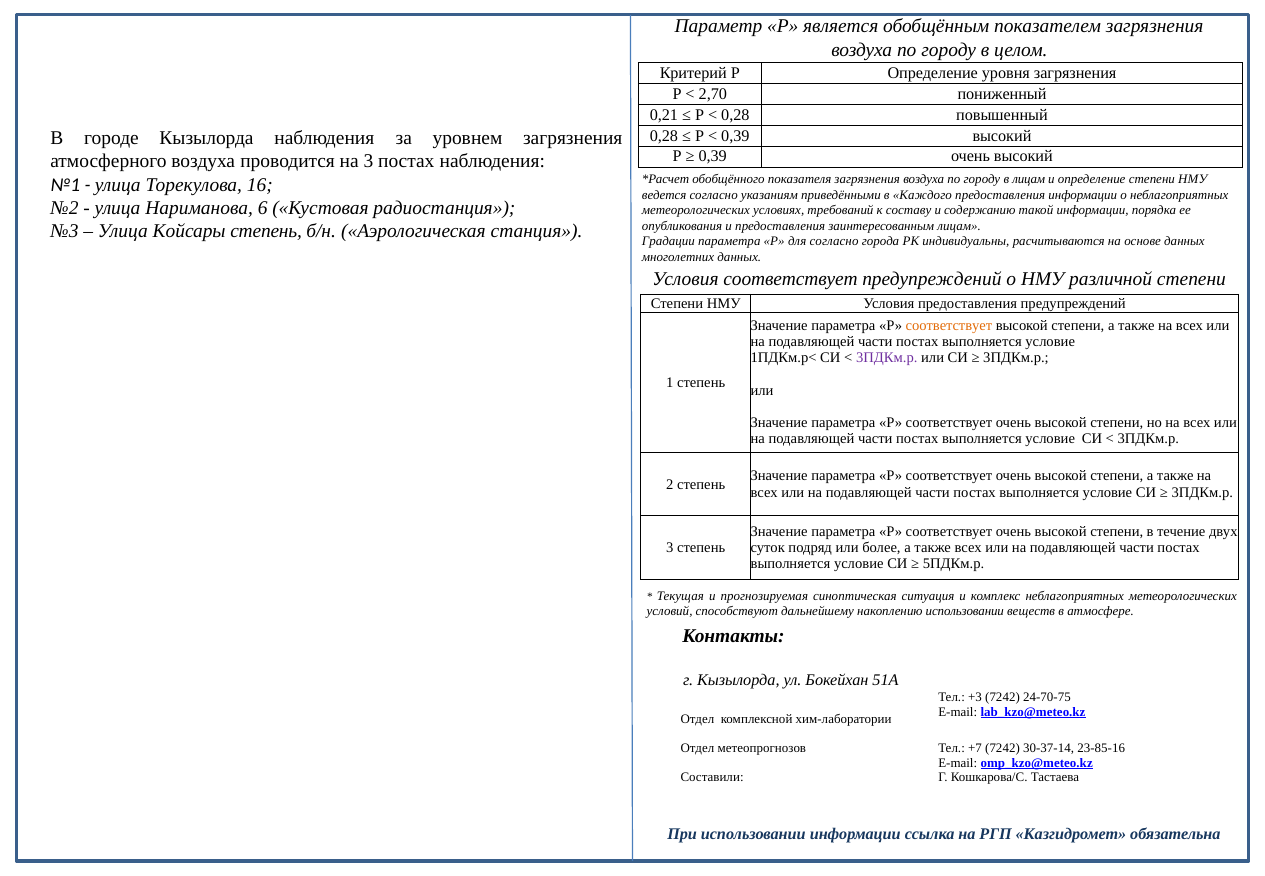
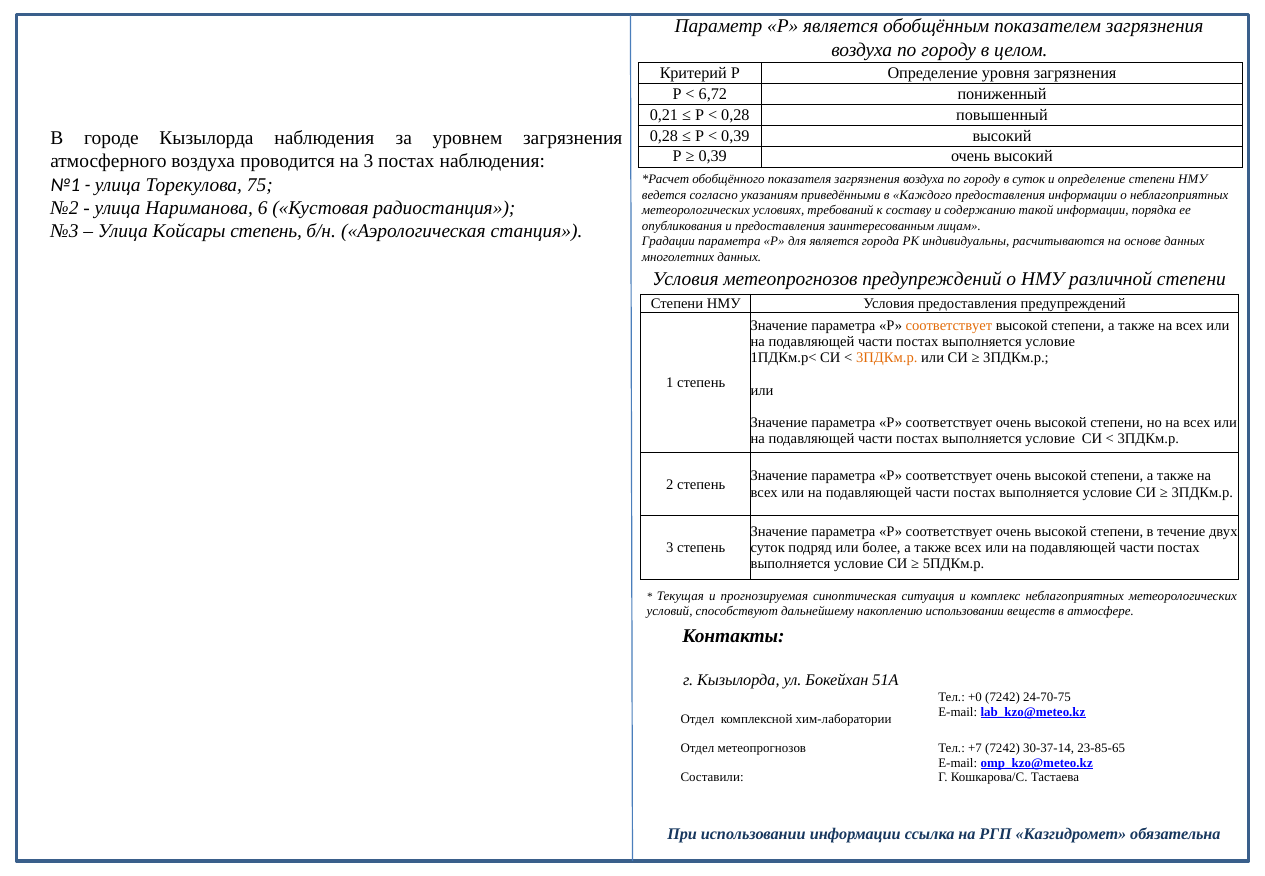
2,70: 2,70 -> 6,72 (713, 94)
в лицам: лицам -> суток (1029, 179)
16: 16 -> 75 (260, 185)
для согласно: согласно -> является (834, 241)
Условия соответствует: соответствует -> метеопрогнозов (791, 279)
3ПДКм.р colour: purple -> orange (887, 358)
+3: +3 -> +0 (975, 697)
23-85-16: 23-85-16 -> 23-85-65 (1101, 748)
